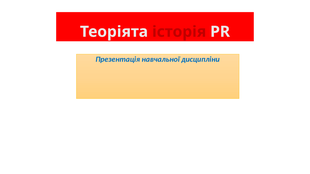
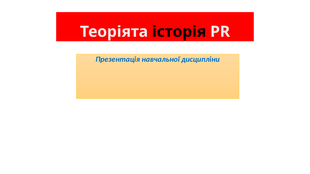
історія colour: red -> black (179, 32)
